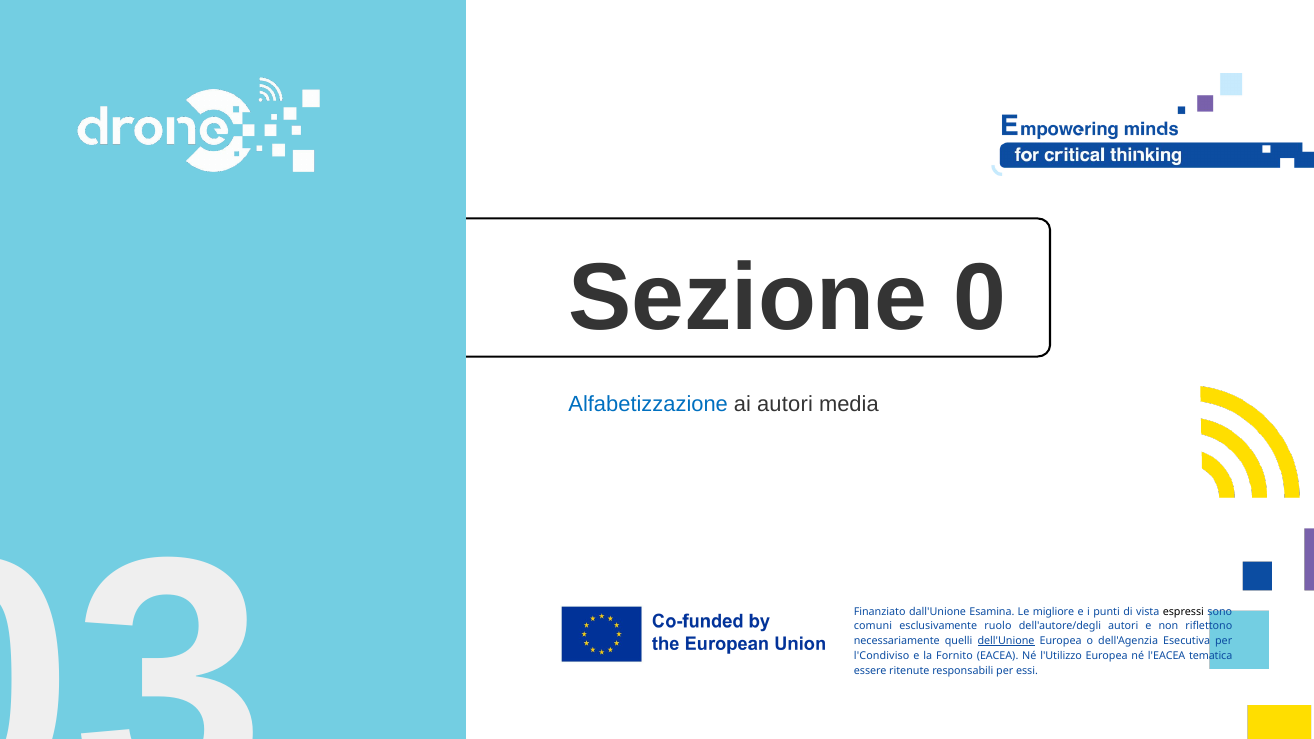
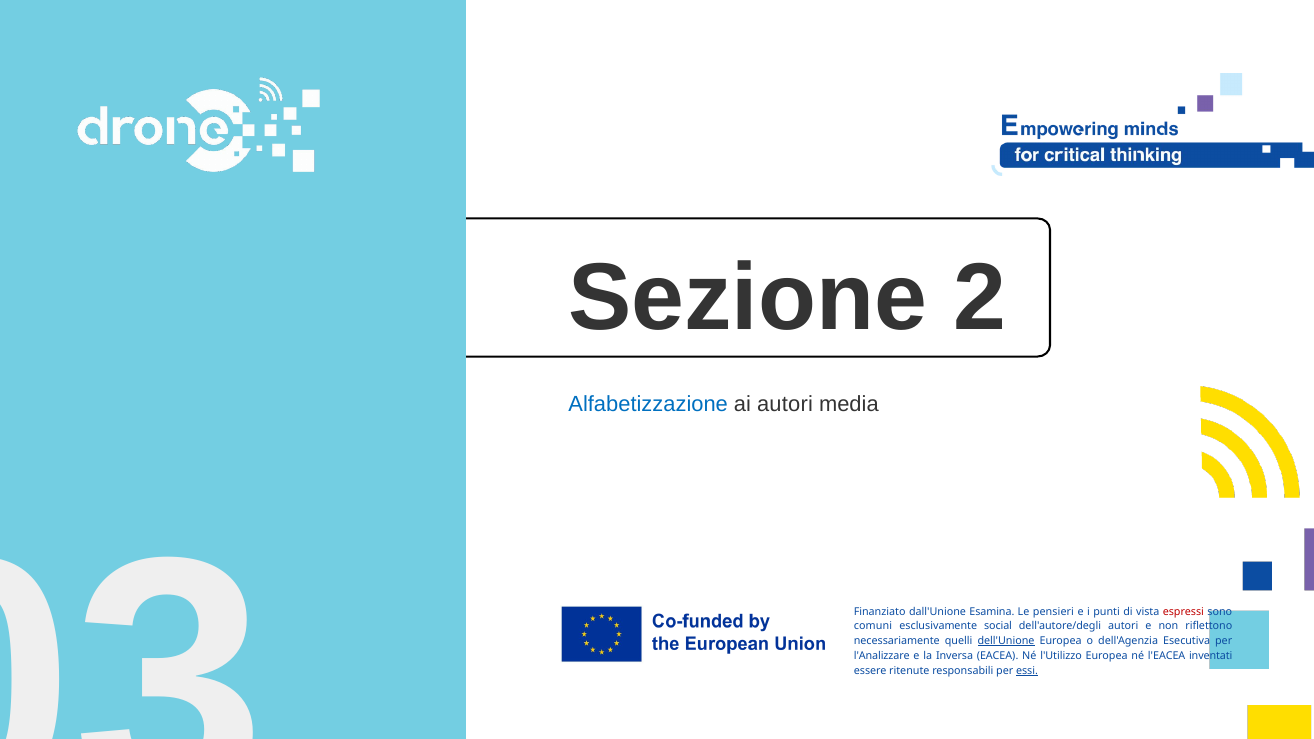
0: 0 -> 2 (980, 298)
migliore: migliore -> pensieri (1053, 612)
espressi colour: black -> red (1183, 612)
ruolo: ruolo -> social (998, 626)
l'Condiviso: l'Condiviso -> l'Analizzare (882, 656)
Fornito: Fornito -> Inversa (955, 656)
tematica: tematica -> inventati (1211, 656)
essi underline: none -> present (1027, 671)
